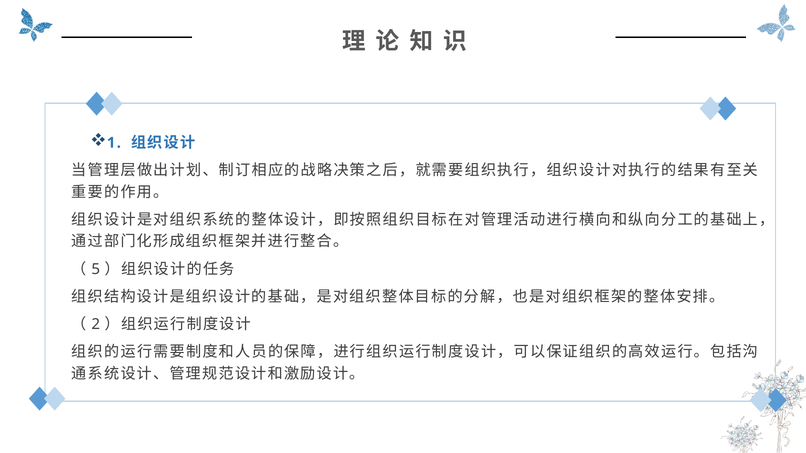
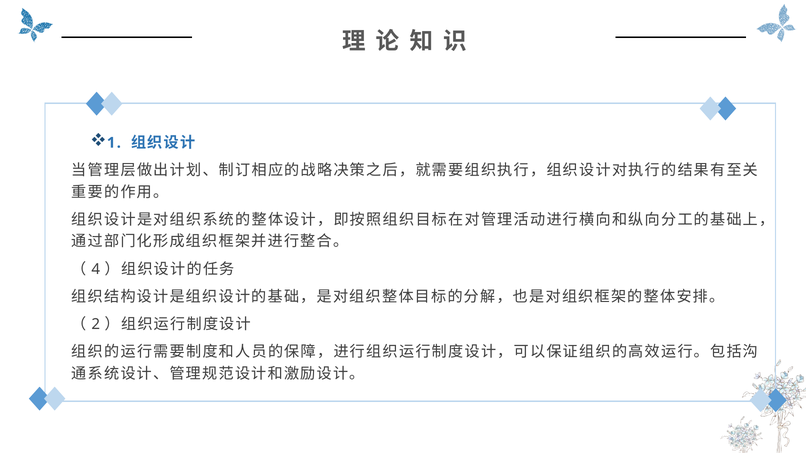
5: 5 -> 4 (96, 269)
